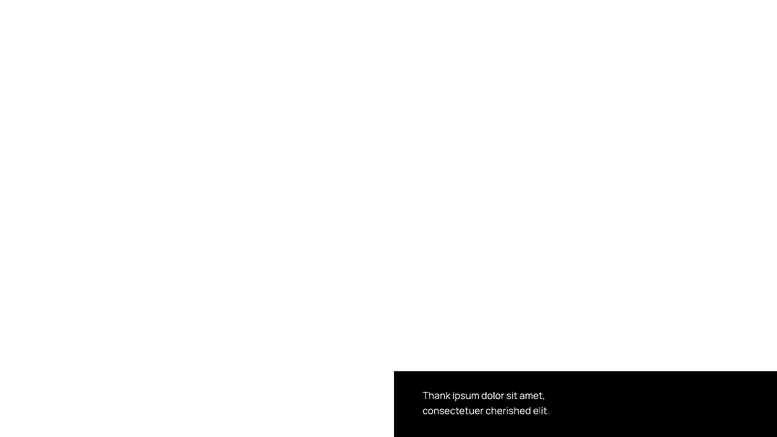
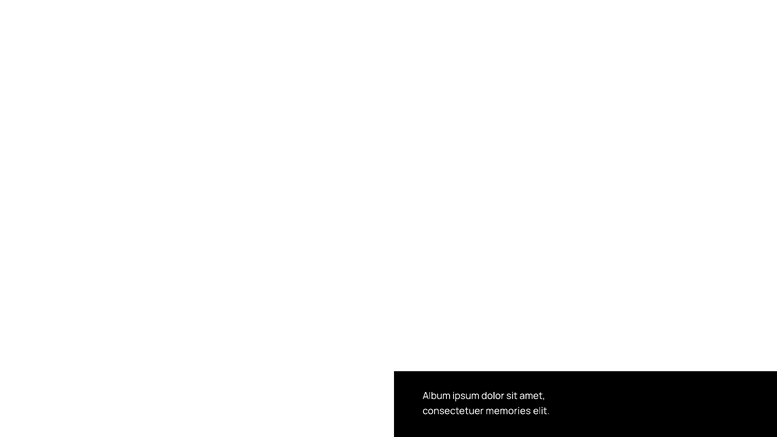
Thank: Thank -> Album (437, 396)
cherished: cherished -> memories (508, 411)
